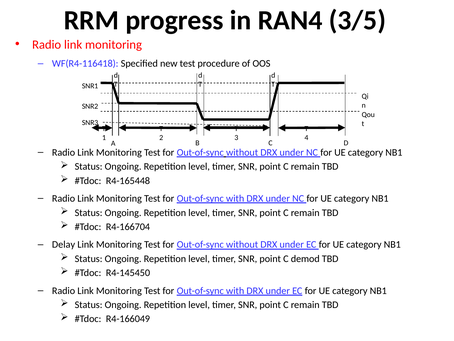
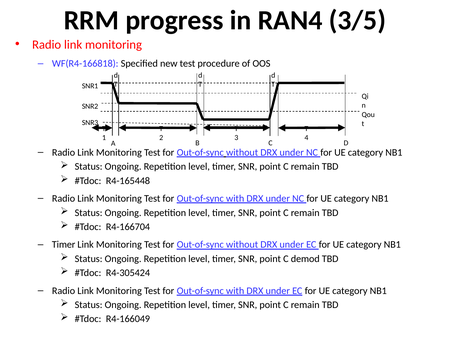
WF(R4-116418: WF(R4-116418 -> WF(R4-166818 (85, 64)
Delay: Delay -> Timer (64, 244)
R4-145450: R4-145450 -> R4-305424 (128, 273)
